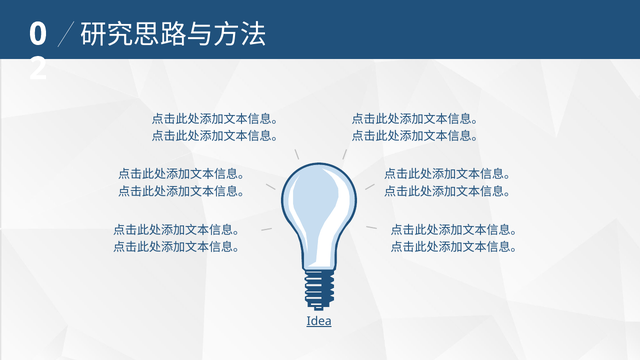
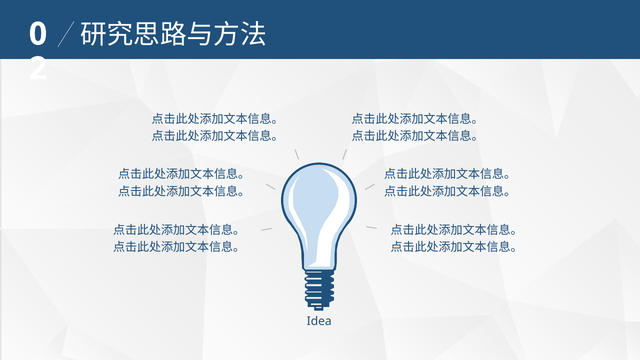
Idea underline: present -> none (319, 321)
